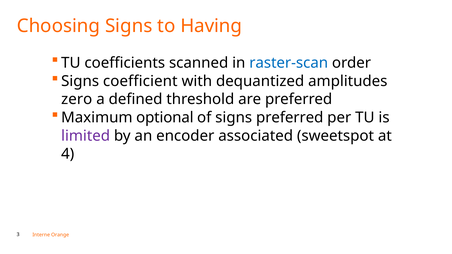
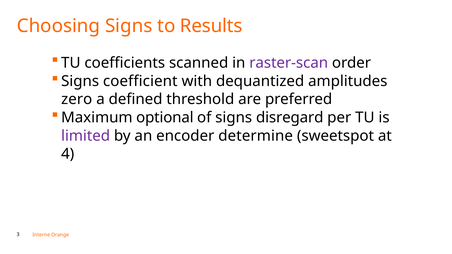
Having: Having -> Results (211, 26)
raster-scan colour: blue -> purple (289, 63)
signs preferred: preferred -> disregard (290, 118)
associated: associated -> determine (256, 136)
